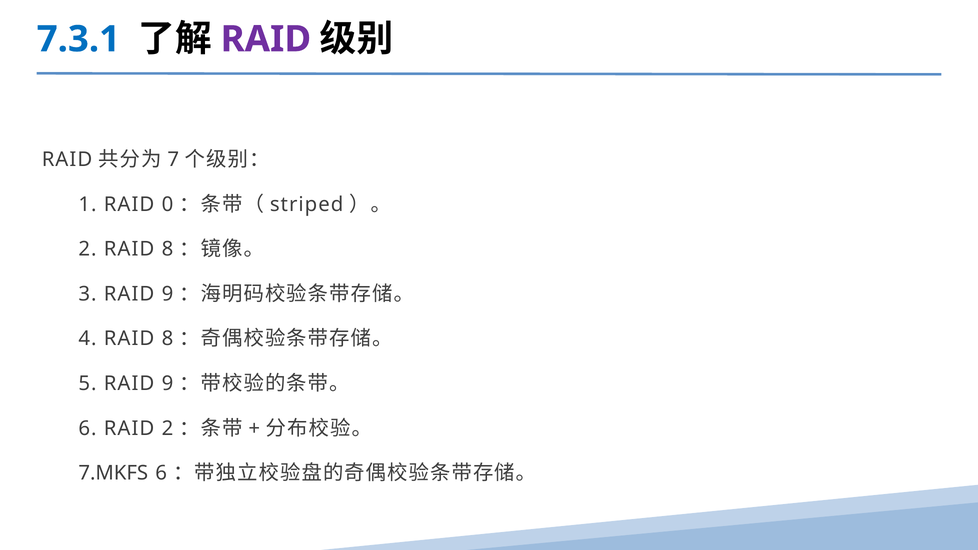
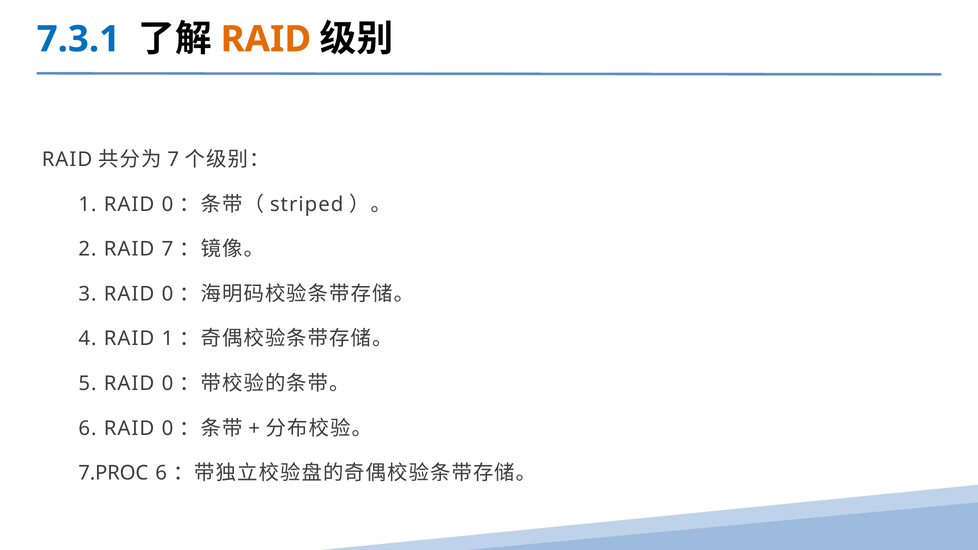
RAID colour: purple -> orange (266, 39)
2 RAID 8: 8 -> 7 (168, 249)
3 RAID 9: 9 -> 0 (168, 294)
4 RAID 8: 8 -> 1 (168, 339)
5 RAID 9: 9 -> 0 (168, 384)
6 RAID 2: 2 -> 0 (168, 428)
7.MKFS: 7.MKFS -> 7.PROC (113, 473)
